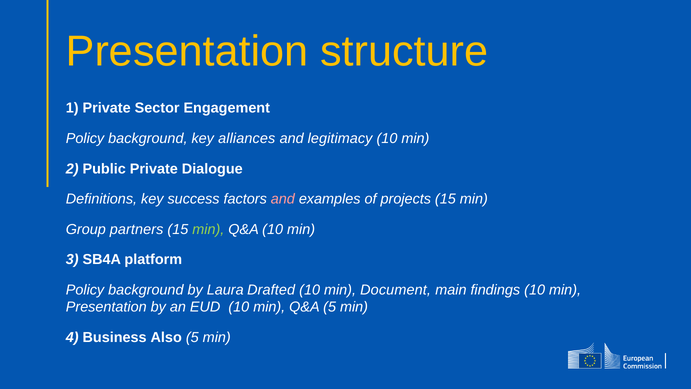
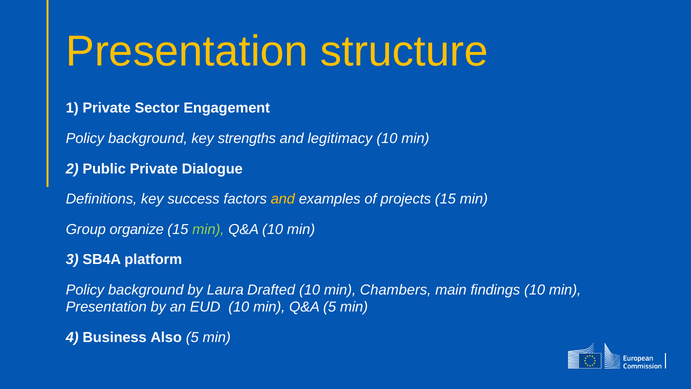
alliances: alliances -> strengths (247, 138)
and colour: pink -> yellow (283, 199)
partners: partners -> organize (137, 229)
Document: Document -> Chambers (396, 290)
